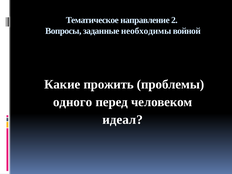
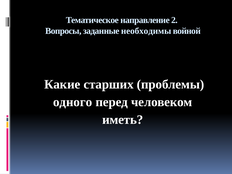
прожить: прожить -> старших (109, 84)
идеал: идеал -> иметь (123, 120)
